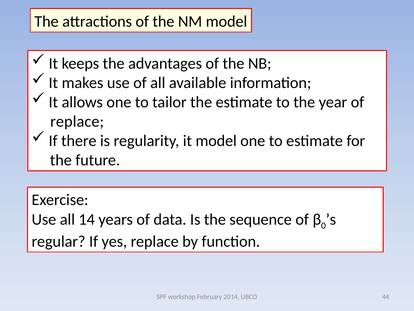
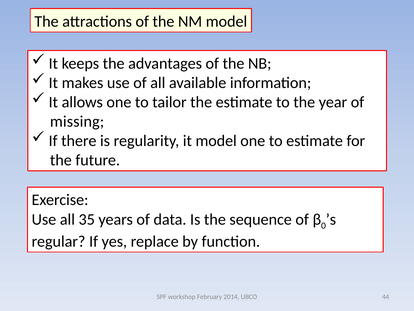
replace: replace -> missing (77, 121)
14: 14 -> 35 (87, 219)
